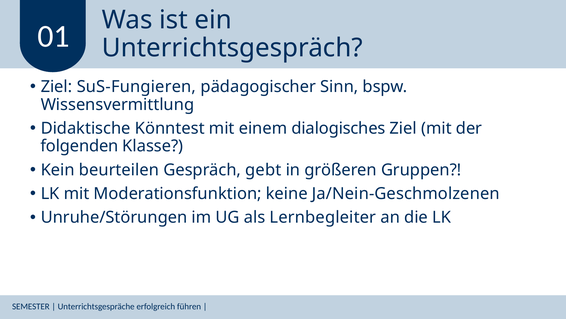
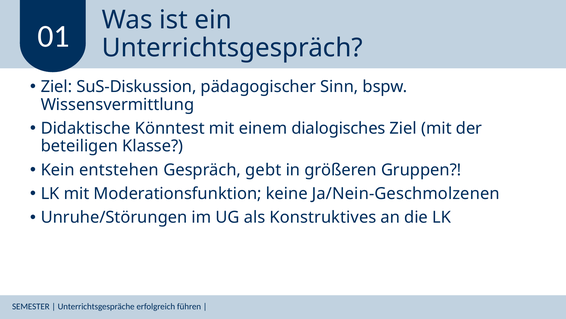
SuS-Fungieren: SuS-Fungieren -> SuS-Diskussion (137, 87)
folgenden: folgenden -> beteiligen (79, 146)
beurteilen: beurteilen -> entstehen (119, 170)
Lernbegleiter: Lernbegleiter -> Konstruktives (323, 217)
